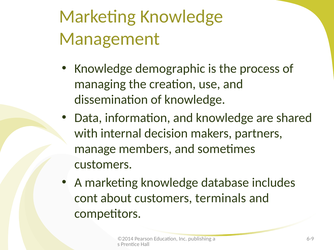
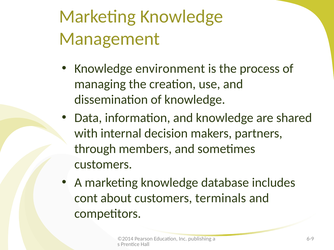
demographic: demographic -> environment (170, 69)
manage: manage -> through (95, 149)
